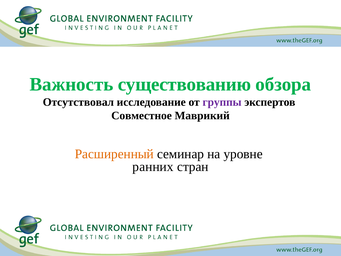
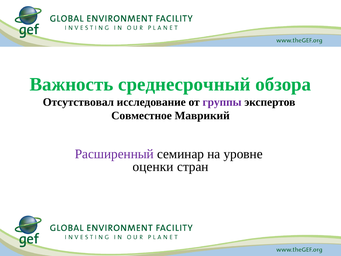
существованию: существованию -> среднесрочный (184, 84)
Расширенный colour: orange -> purple (114, 154)
ранних: ранних -> оценки (153, 167)
